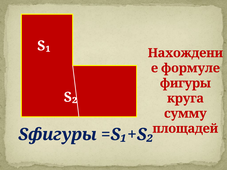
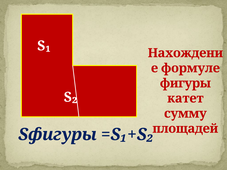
круга: круга -> катет (185, 98)
